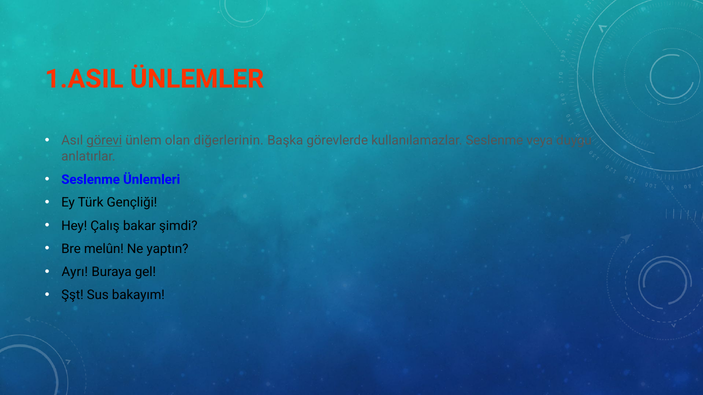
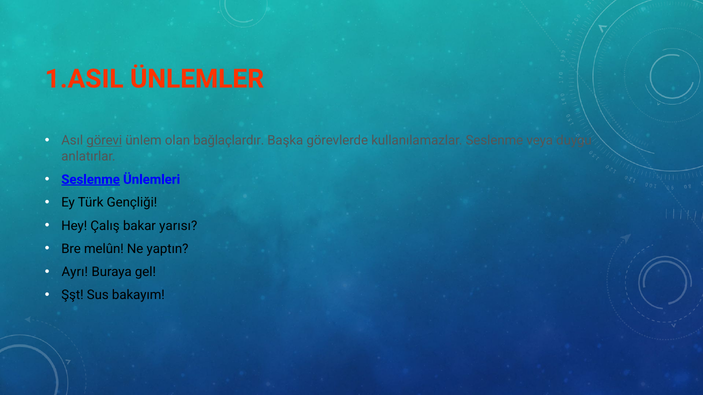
diğerlerinin: diğerlerinin -> bağlaçlardır (229, 141)
Seslenme underline: none -> present (91, 180)
şimdi: şimdi -> yarısı (178, 226)
